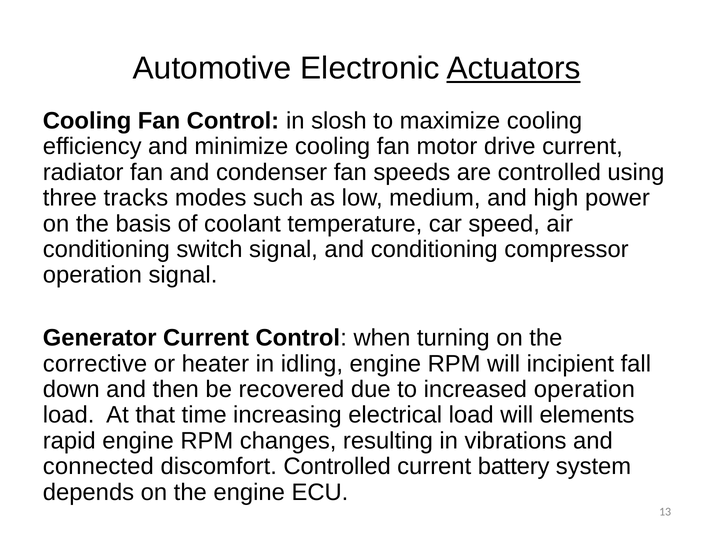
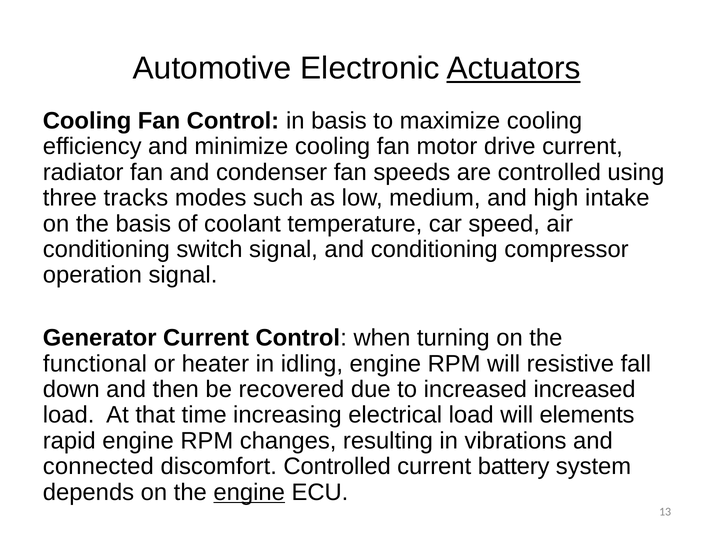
in slosh: slosh -> basis (339, 121)
power: power -> intake (617, 198)
corrective: corrective -> functional (95, 363)
incipient: incipient -> resistive (570, 363)
increased operation: operation -> increased (585, 389)
engine underline: none -> present (249, 492)
